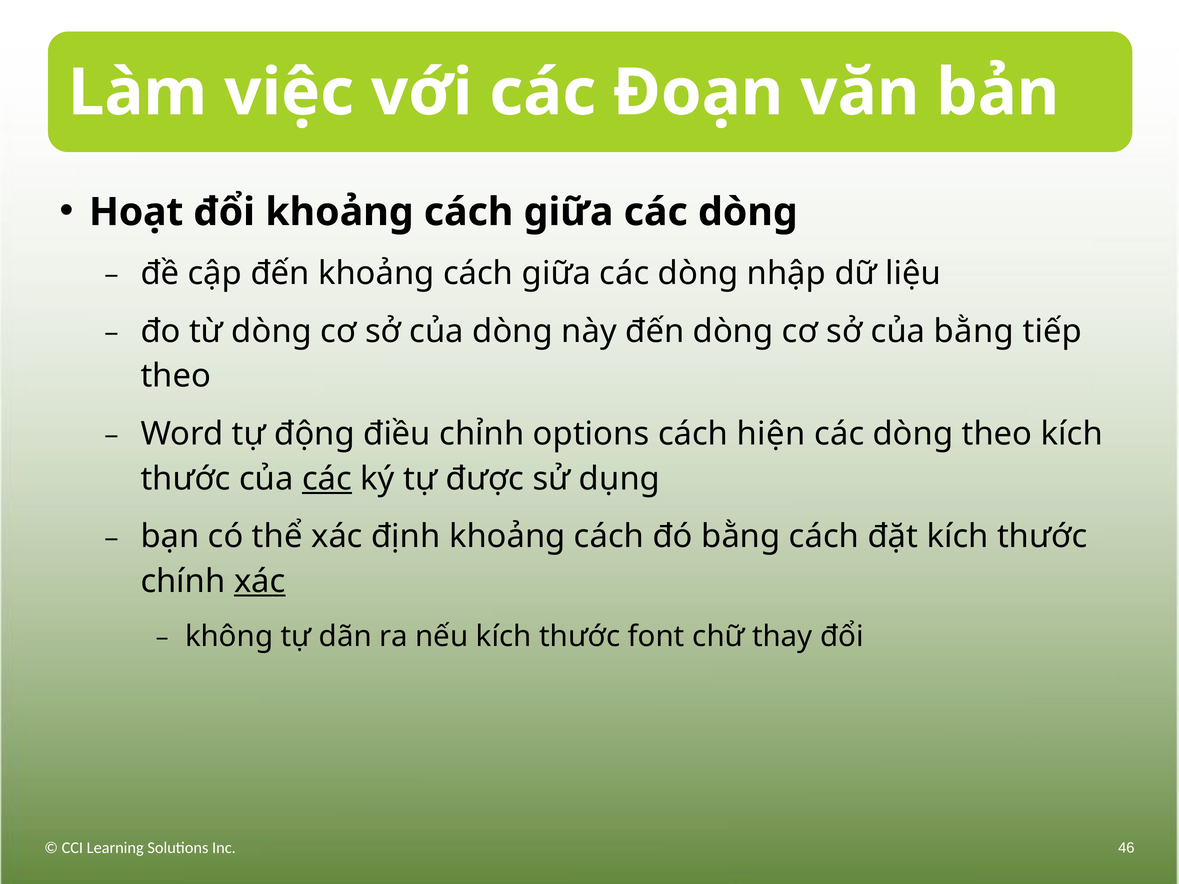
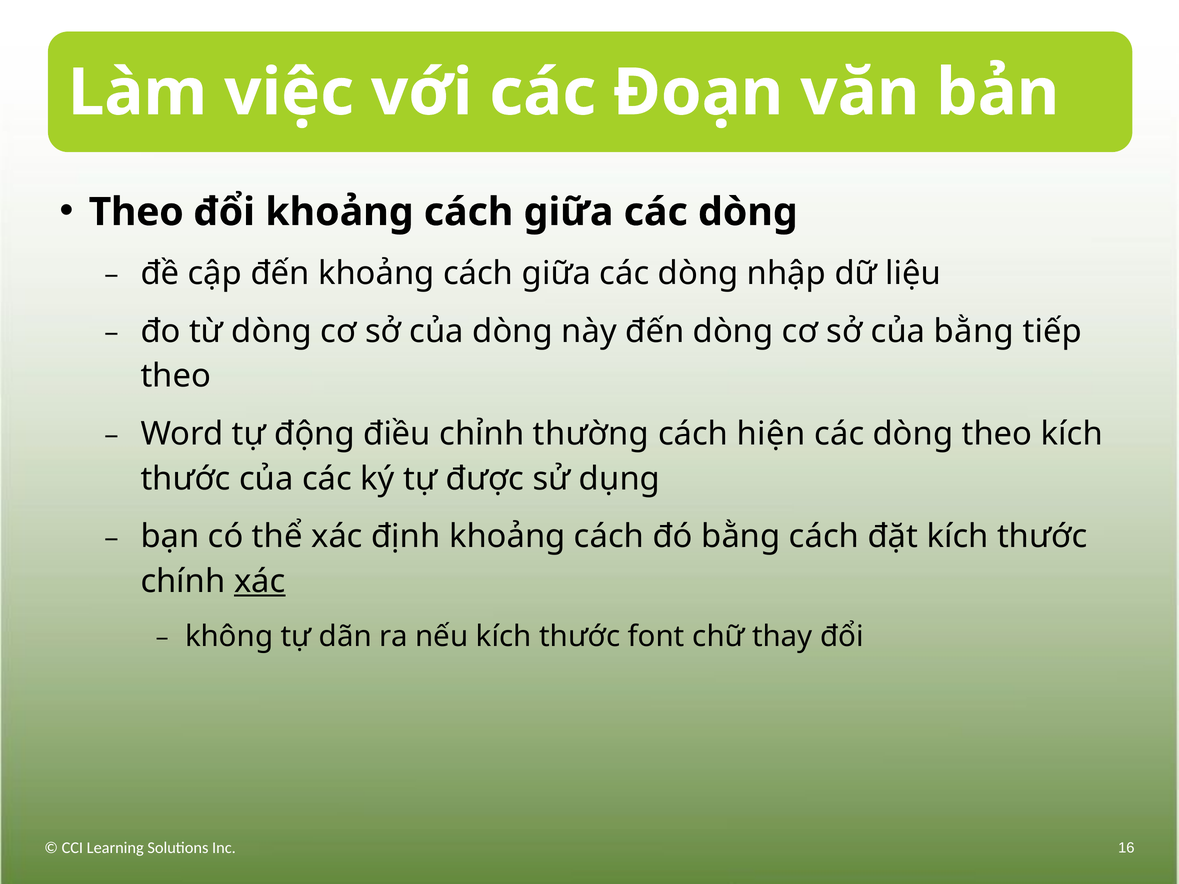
Hoạt: Hoạt -> Theo (136, 212)
options: options -> thường (591, 434)
các underline: present -> none (327, 479)
46: 46 -> 16 (1126, 848)
